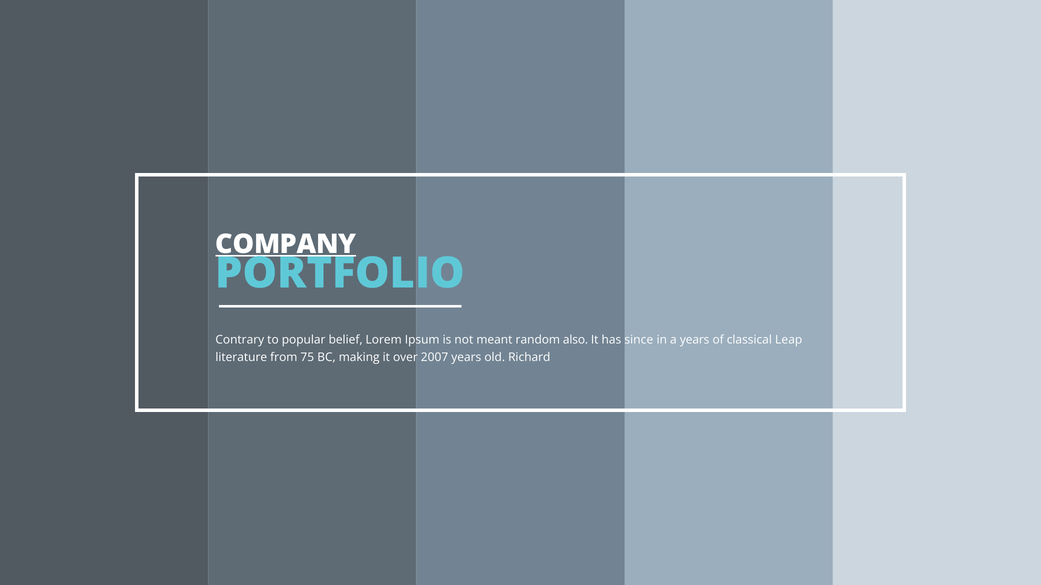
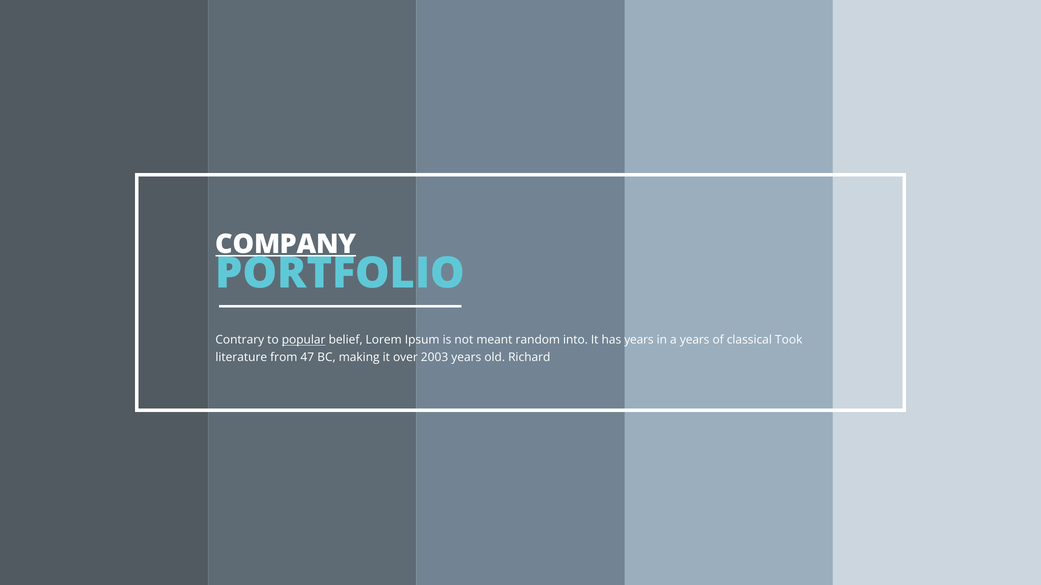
popular underline: none -> present (304, 340)
also: also -> into (575, 340)
has since: since -> years (639, 340)
Leap: Leap -> Took (789, 340)
75: 75 -> 47 (307, 358)
2007: 2007 -> 2003 (435, 358)
